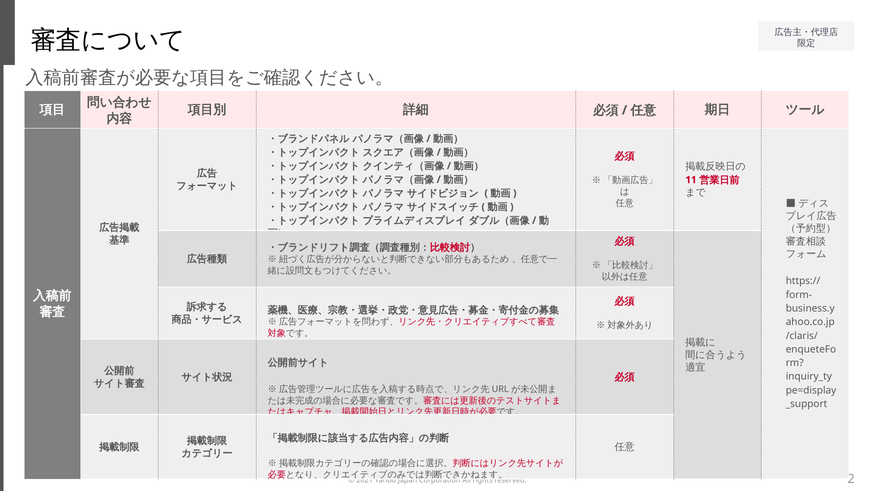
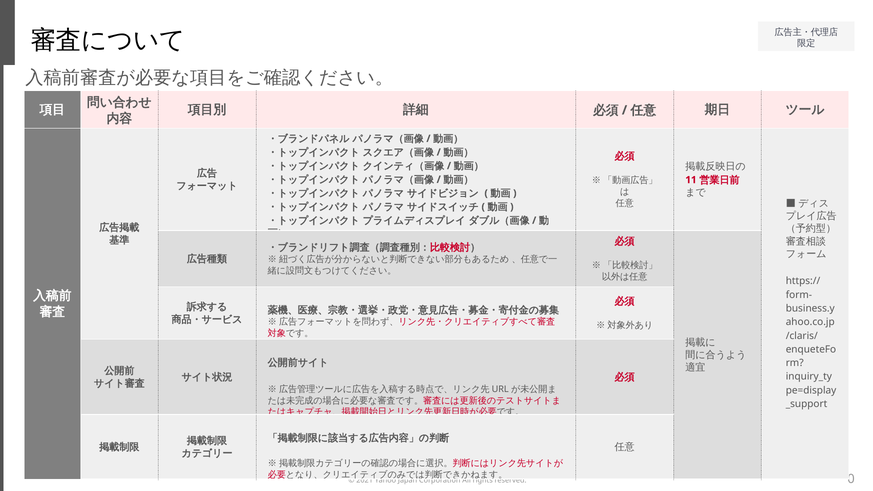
2: 2 -> 0 (851, 479)
